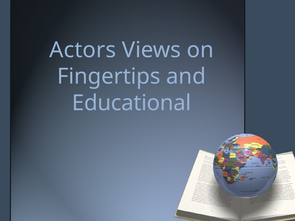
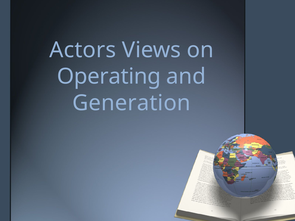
Fingertips: Fingertips -> Operating (109, 77)
Educational: Educational -> Generation (131, 103)
